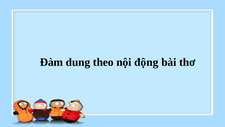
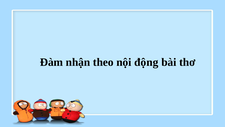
dung: dung -> nhận (78, 62)
